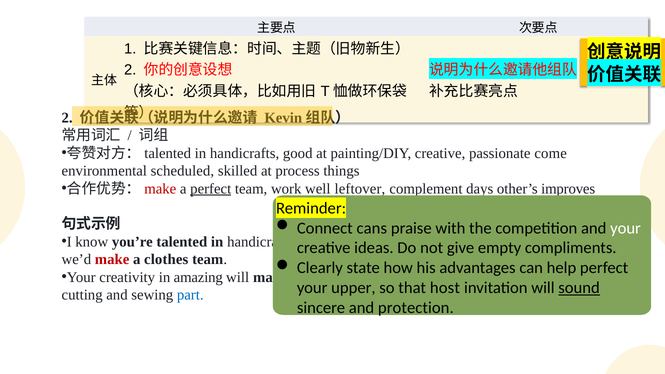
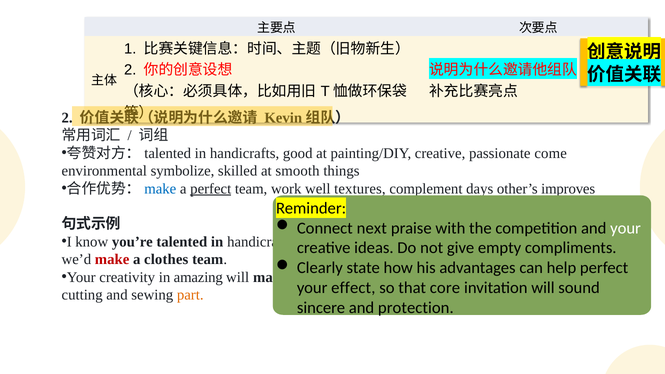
scheduled: scheduled -> symbolize (182, 171)
process: process -> smooth (297, 171)
make colour: red -> blue (160, 189)
leftover: leftover -> textures (360, 189)
cans: cans -> next (372, 228)
upper: upper -> effect (353, 288)
host: host -> core (445, 288)
sound underline: present -> none (579, 288)
part colour: blue -> orange (190, 295)
